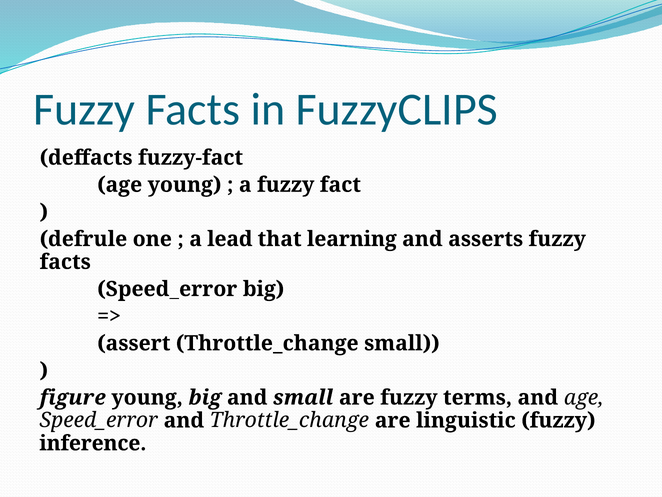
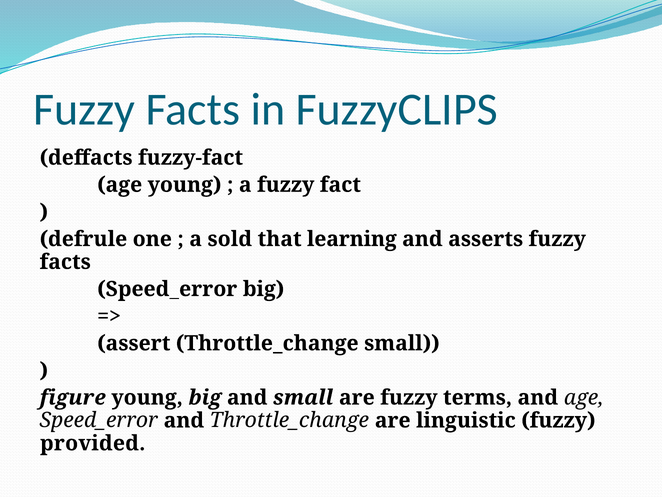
lead: lead -> sold (230, 239)
inference: inference -> provided (93, 443)
